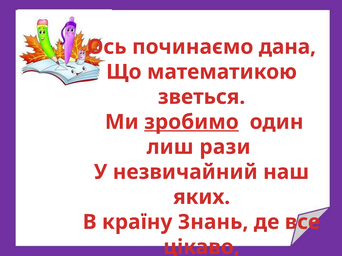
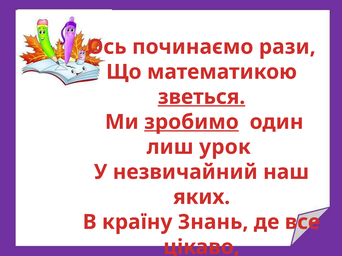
дана: дана -> рази (287, 47)
зветься underline: none -> present (202, 97)
рази: рази -> урок (225, 147)
